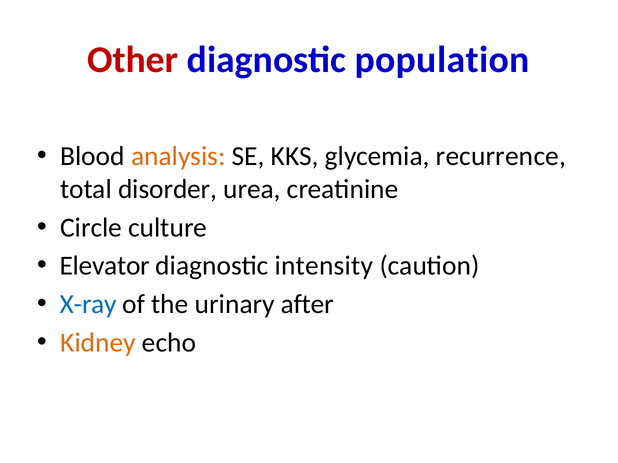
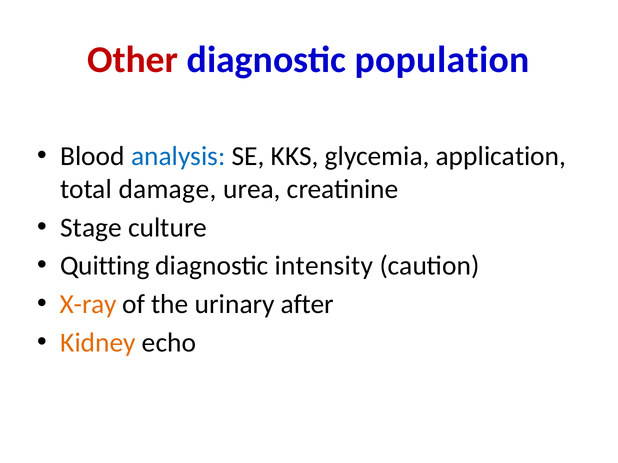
analysis colour: orange -> blue (178, 156)
recurrence: recurrence -> application (501, 156)
disorder: disorder -> damage (168, 189)
Circle: Circle -> Stage (91, 228)
Elevator: Elevator -> Quitting (105, 266)
X-ray colour: blue -> orange (88, 305)
